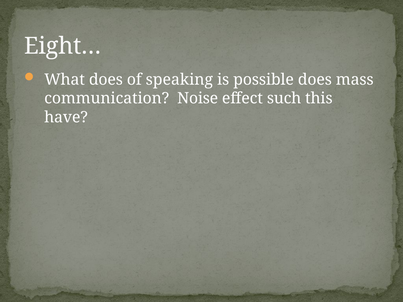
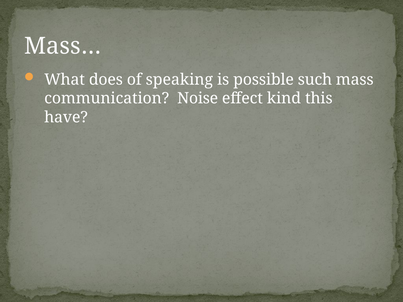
Eight…: Eight… -> Mass… (63, 46)
possible does: does -> such (315, 80)
such: such -> kind (284, 98)
